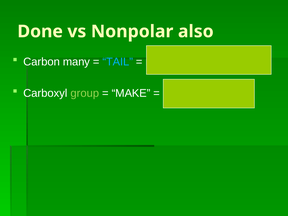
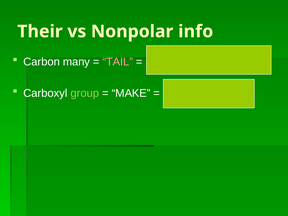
Done: Done -> Their (40, 31)
also: also -> info (196, 31)
TAIL colour: light blue -> pink (118, 62)
